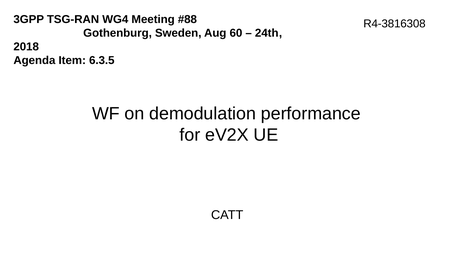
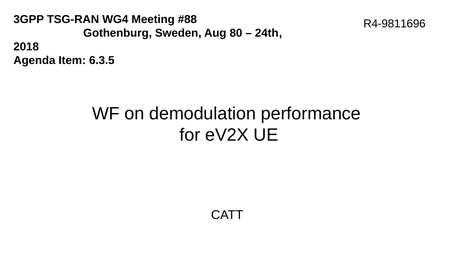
R4-3816308: R4-3816308 -> R4-9811696 (394, 24)
60: 60 -> 80 (236, 33)
